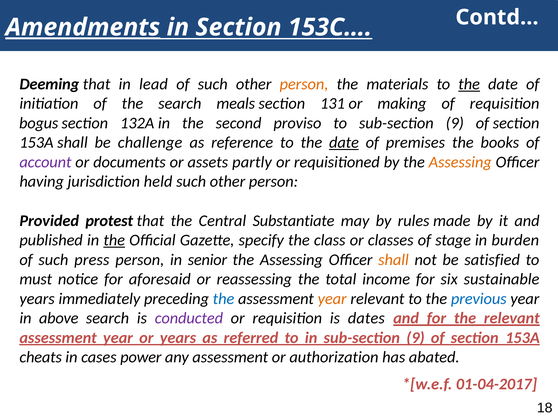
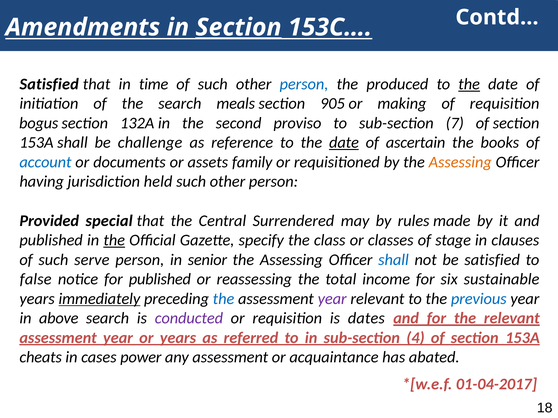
Amendments underline: present -> none (83, 27)
Section underline: none -> present (239, 27)
Deeming: Deeming -> Satisfied (49, 84)
lead: lead -> time (154, 84)
person colour: orange -> blue (304, 84)
materials: materials -> produced (397, 84)
131: 131 -> 905 (333, 104)
to sub-section 9: 9 -> 7 (455, 123)
premises: premises -> ascertain (416, 143)
account colour: purple -> blue (45, 162)
partly: partly -> family (252, 162)
protest: protest -> special (109, 221)
Substantiate: Substantiate -> Surrendered (293, 221)
burden: burden -> clauses (515, 240)
press: press -> serve (92, 260)
shall colour: orange -> blue (394, 260)
must: must -> false (36, 279)
for aforesaid: aforesaid -> published (160, 279)
immediately underline: none -> present (99, 299)
year colour: orange -> purple (332, 299)
in sub-section 9: 9 -> 4 (415, 338)
authorization: authorization -> acquaintance (334, 358)
